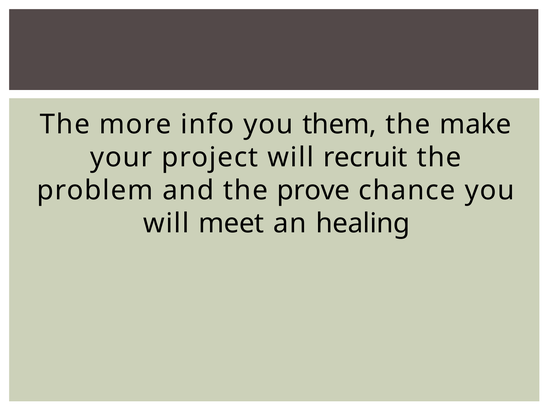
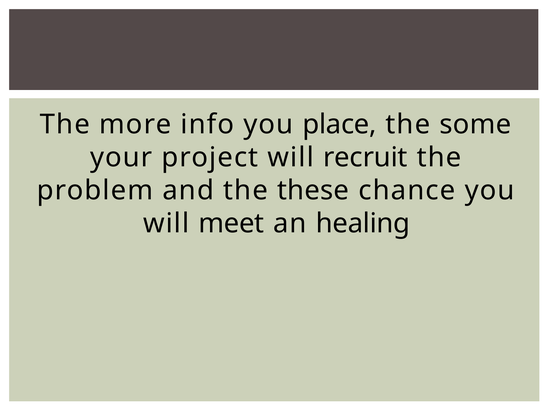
them: them -> place (339, 124)
make: make -> some (475, 124)
prove: prove -> these (313, 190)
